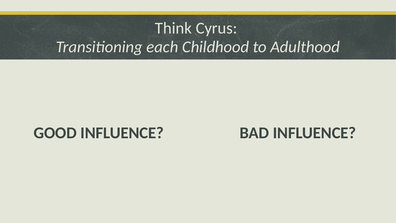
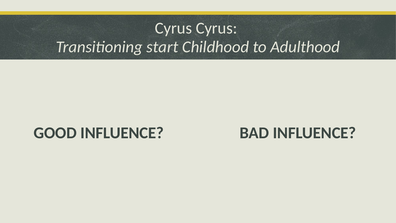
Think: Think -> Cyrus (173, 28)
each: each -> start (162, 47)
